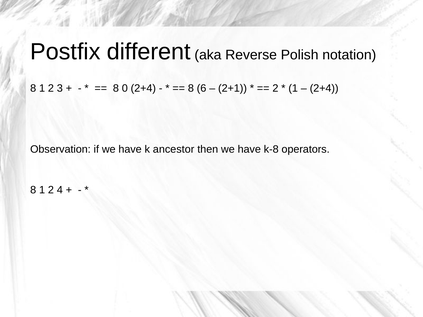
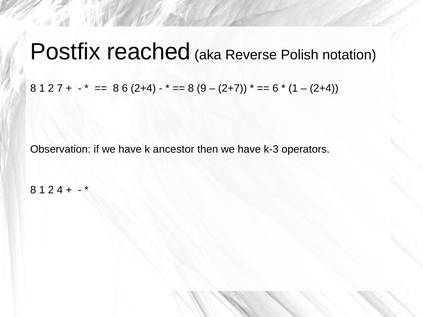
different: different -> reached (149, 52)
3: 3 -> 7 (60, 88)
8 0: 0 -> 6 (125, 88)
6: 6 -> 9 (202, 88)
2+1: 2+1 -> 2+7 (233, 88)
2: 2 -> 6 (275, 88)
k-8: k-8 -> k-3 (271, 149)
